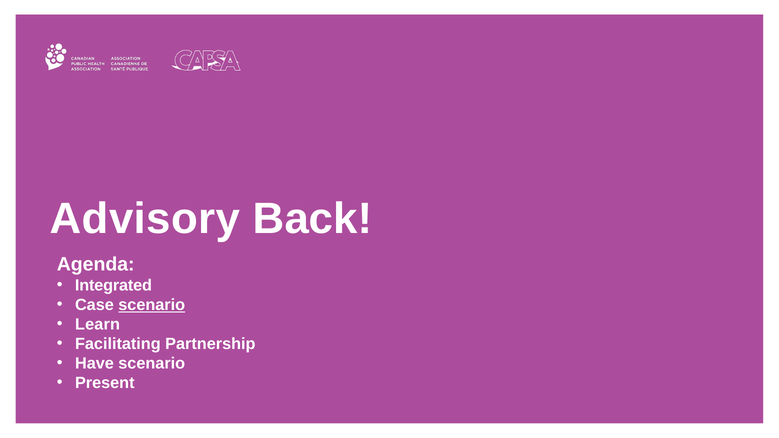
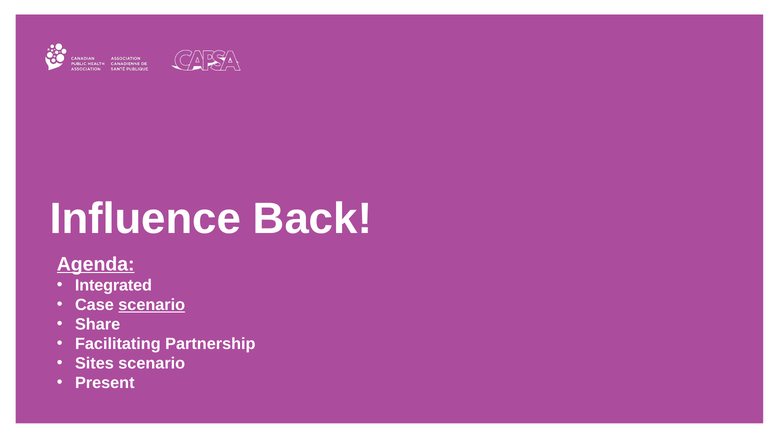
Advisory: Advisory -> Influence (145, 219)
Agenda underline: none -> present (96, 264)
Learn: Learn -> Share (98, 324)
Have: Have -> Sites (94, 363)
